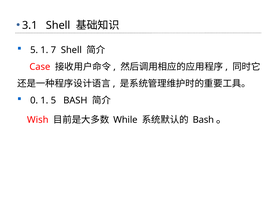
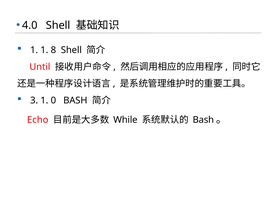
3.1: 3.1 -> 4.0 (30, 25)
5: 5 -> 1 (34, 50)
7: 7 -> 8 (53, 50)
Case: Case -> Until (40, 67)
0: 0 -> 3 (34, 100)
1 5: 5 -> 0 (53, 100)
Wish: Wish -> Echo (38, 120)
